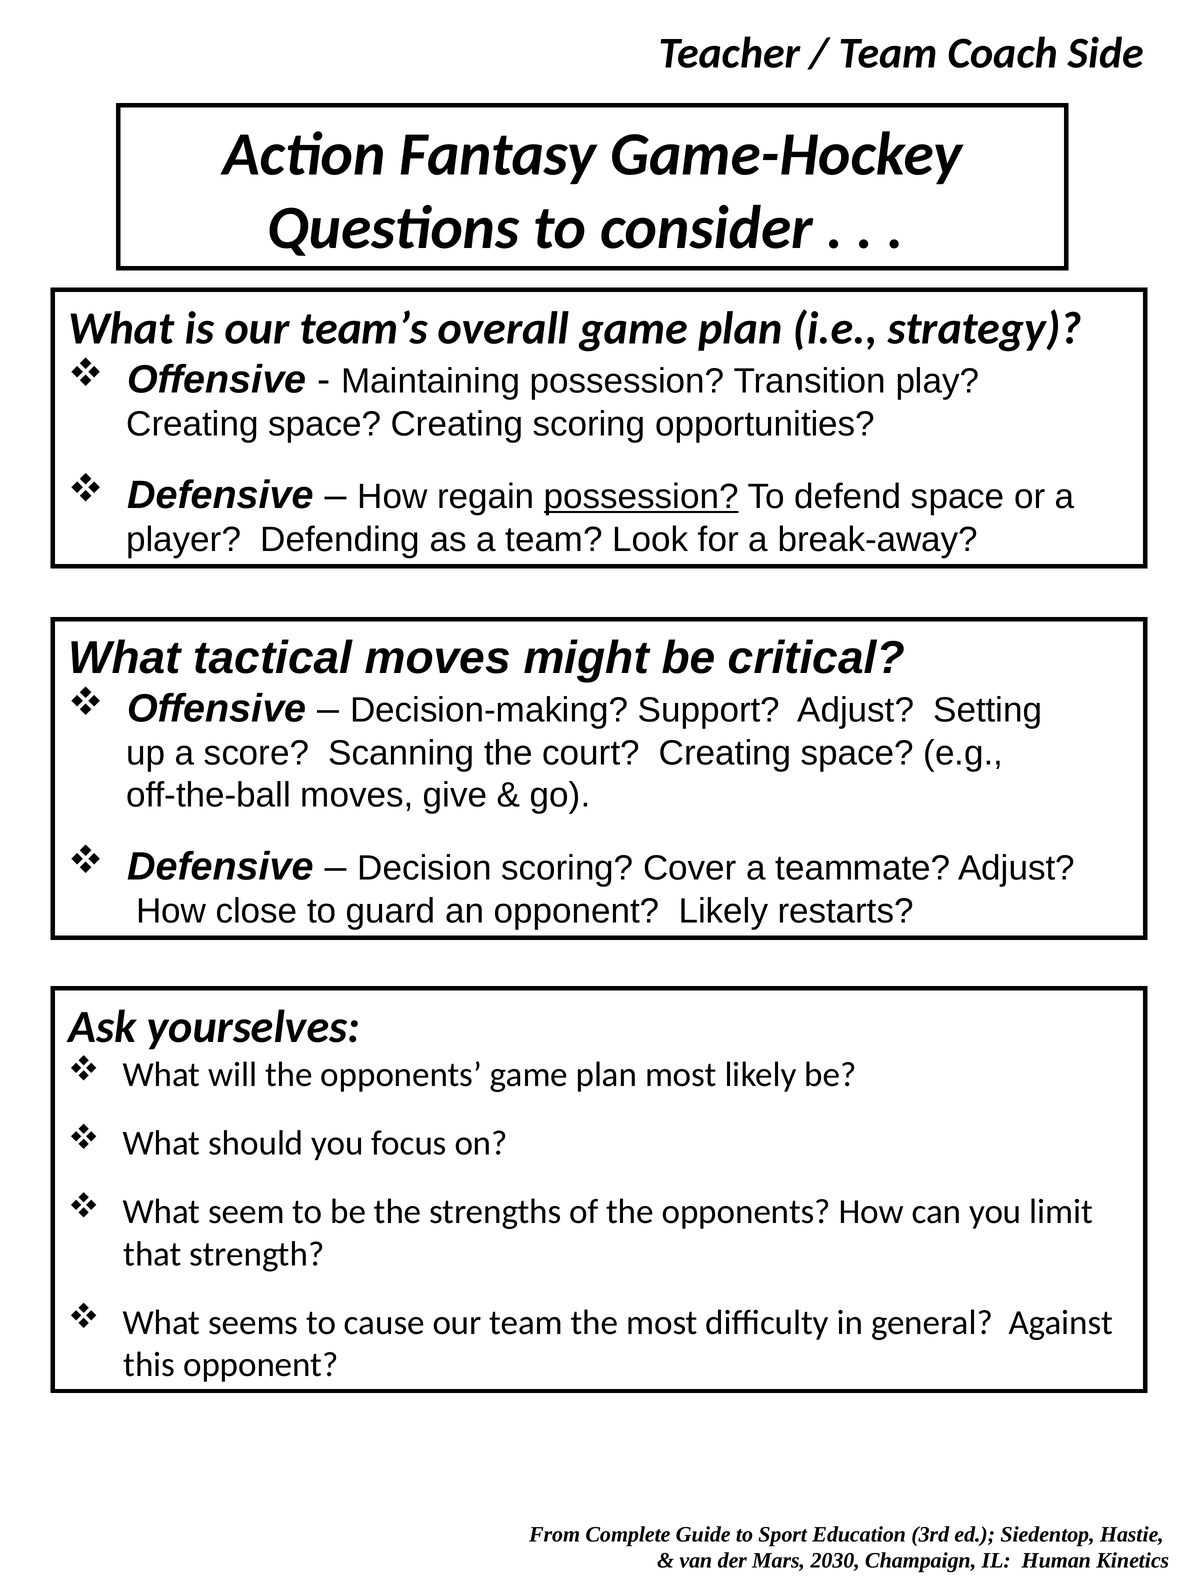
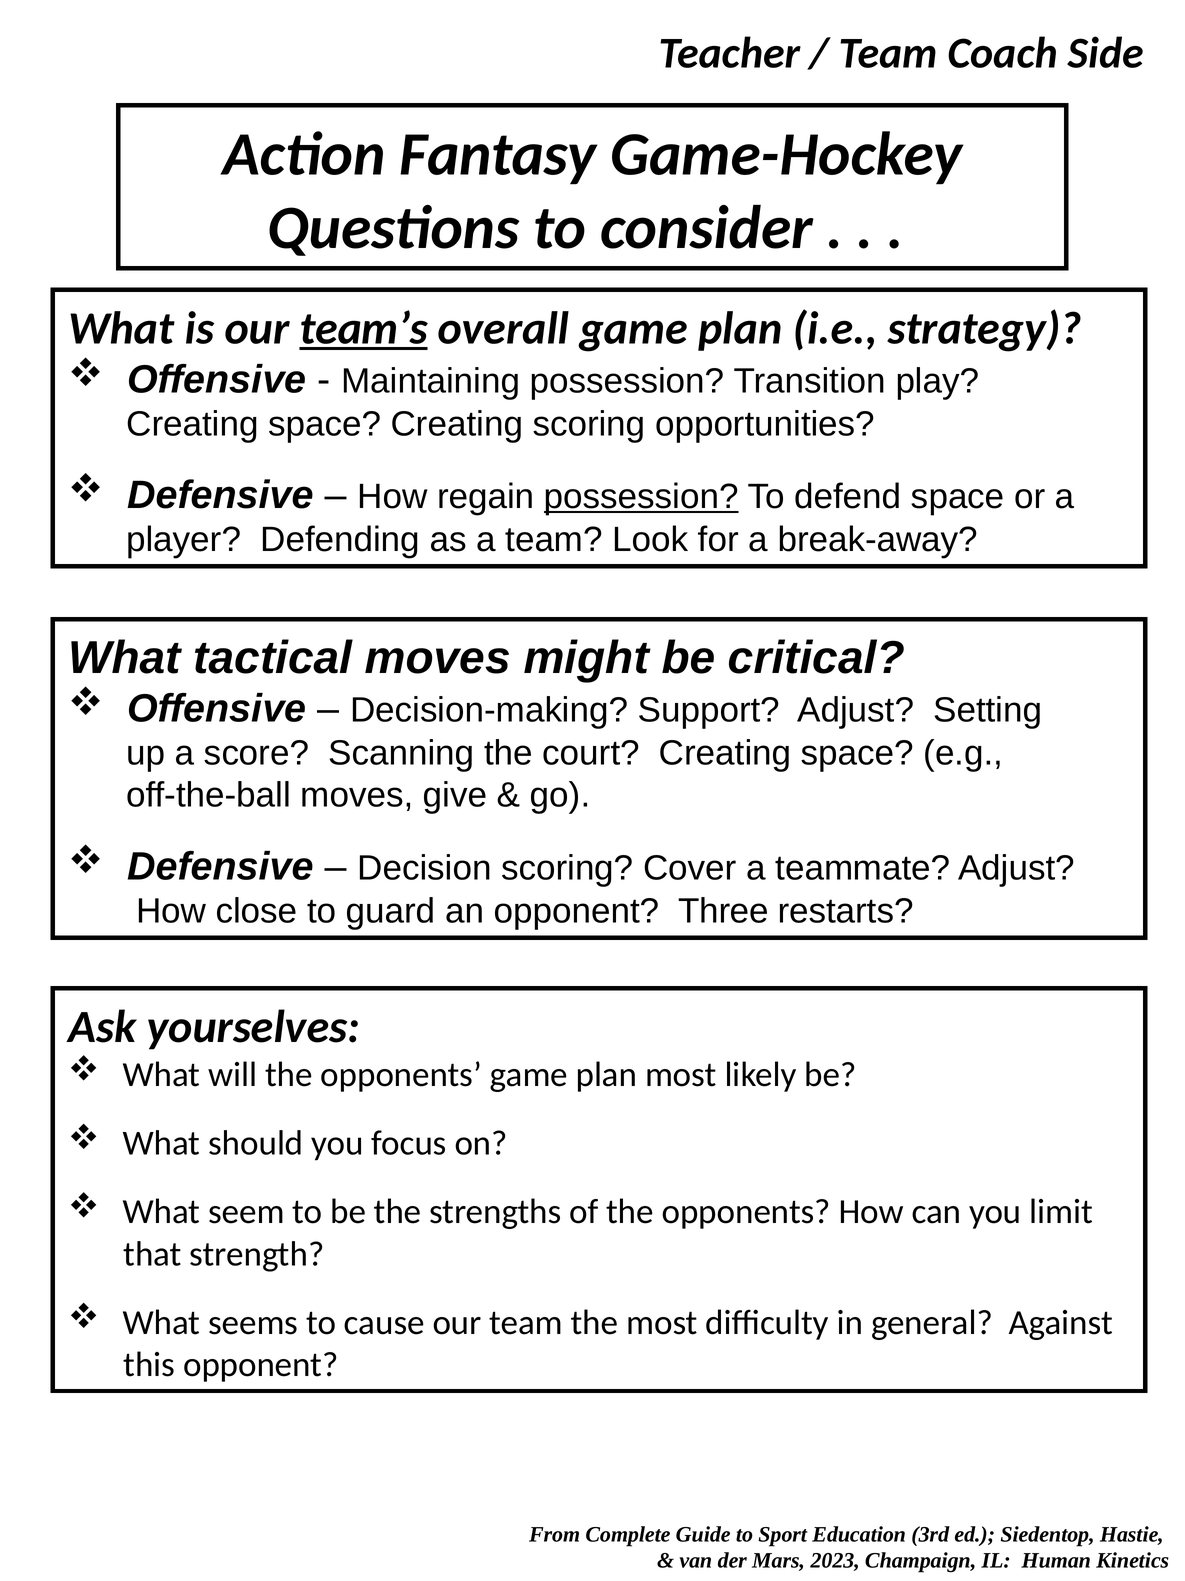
team’s underline: none -> present (364, 328)
opponent Likely: Likely -> Three (723, 911)
2030: 2030 -> 2023 (835, 1560)
